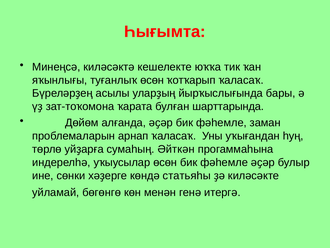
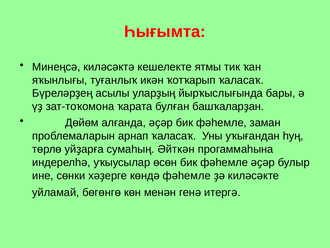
юҡҡа: юҡҡа -> ятмы (208, 67)
туғанлыҡ өсөн: өсөн -> икән (152, 80)
шарттарында: шарттарында -> башҡаларҙан (228, 106)
көндә статьяһы: статьяһы -> фәһемле (187, 175)
